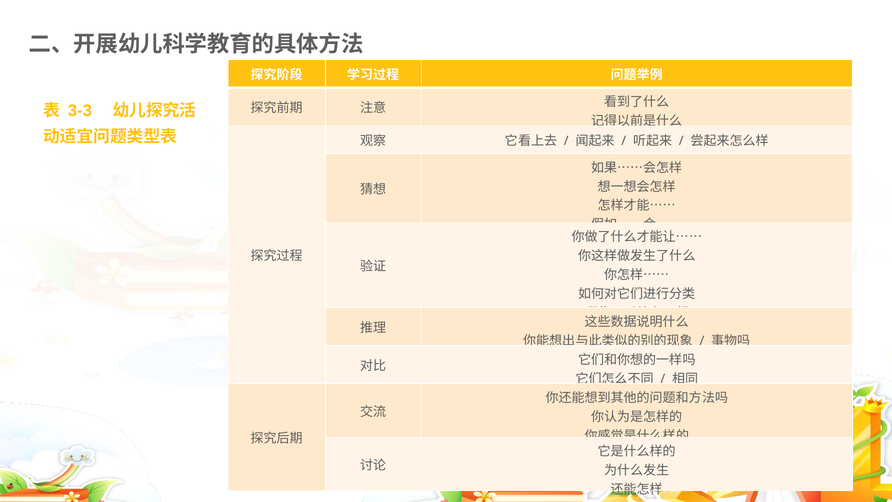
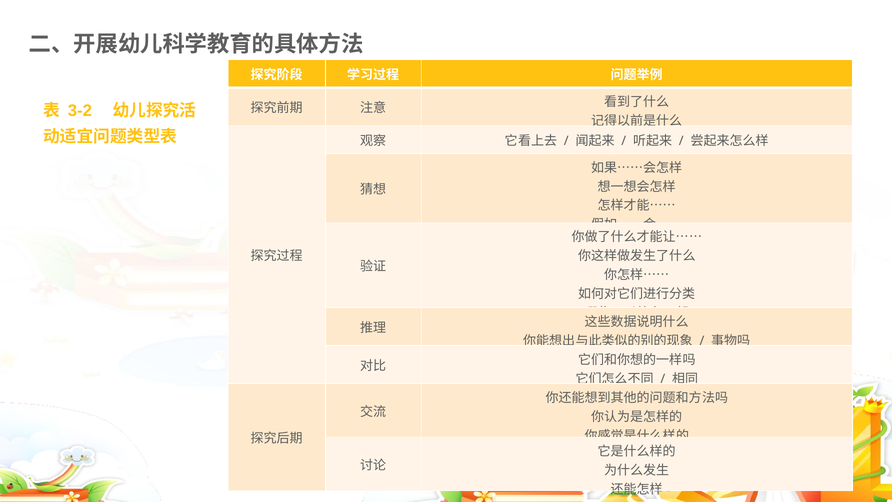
3-3: 3-3 -> 3-2 (80, 111)
